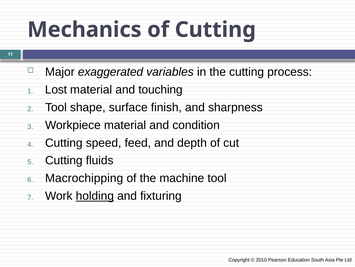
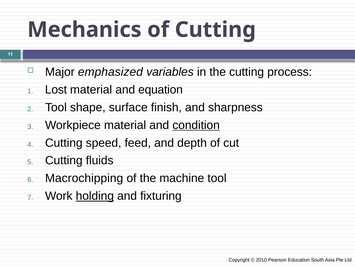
exaggerated: exaggerated -> emphasized (110, 72)
touching: touching -> equation (161, 89)
condition underline: none -> present (196, 125)
